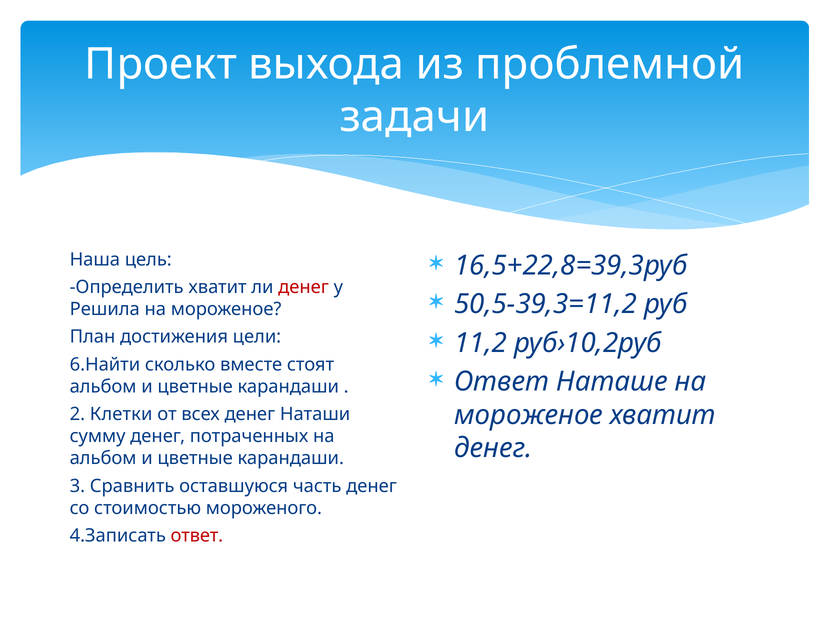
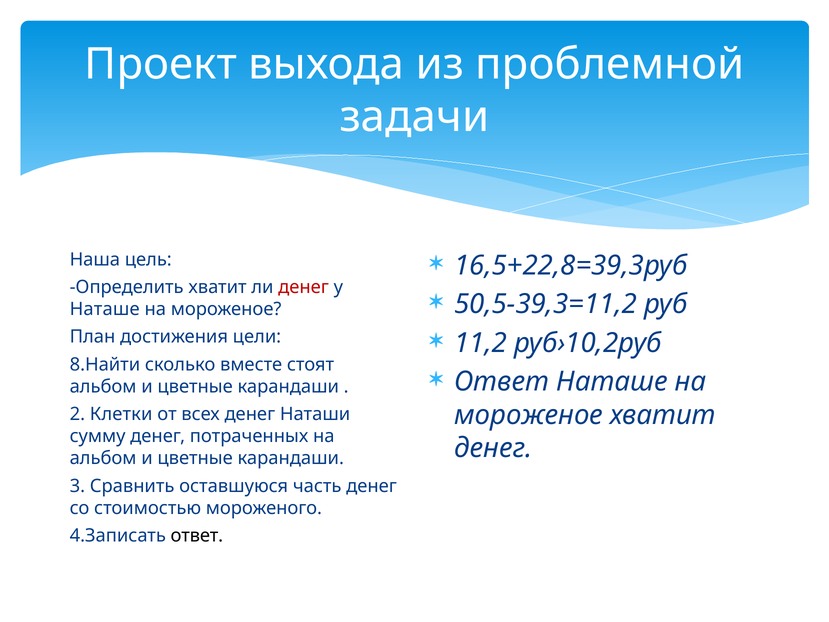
Решила: Решила -> Наташе (105, 309)
6.Найти: 6.Найти -> 8.Найти (105, 364)
ответ colour: red -> black (197, 536)
